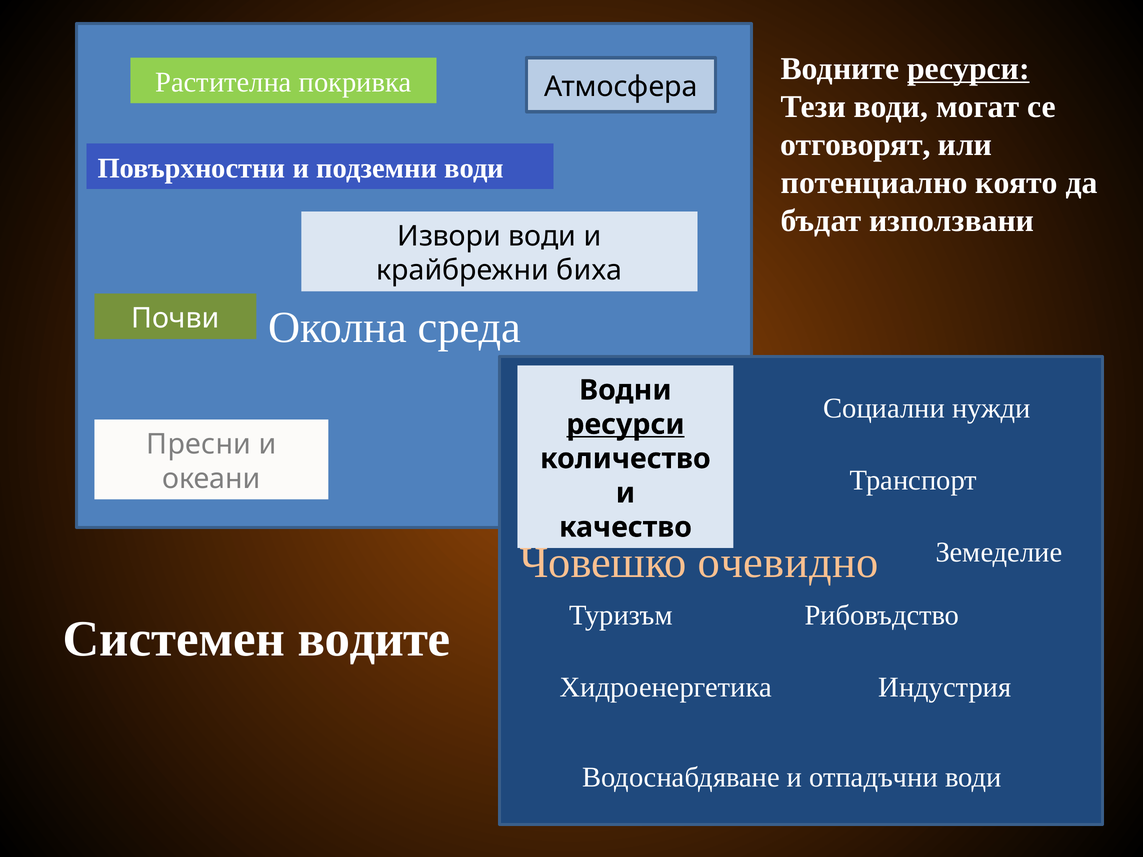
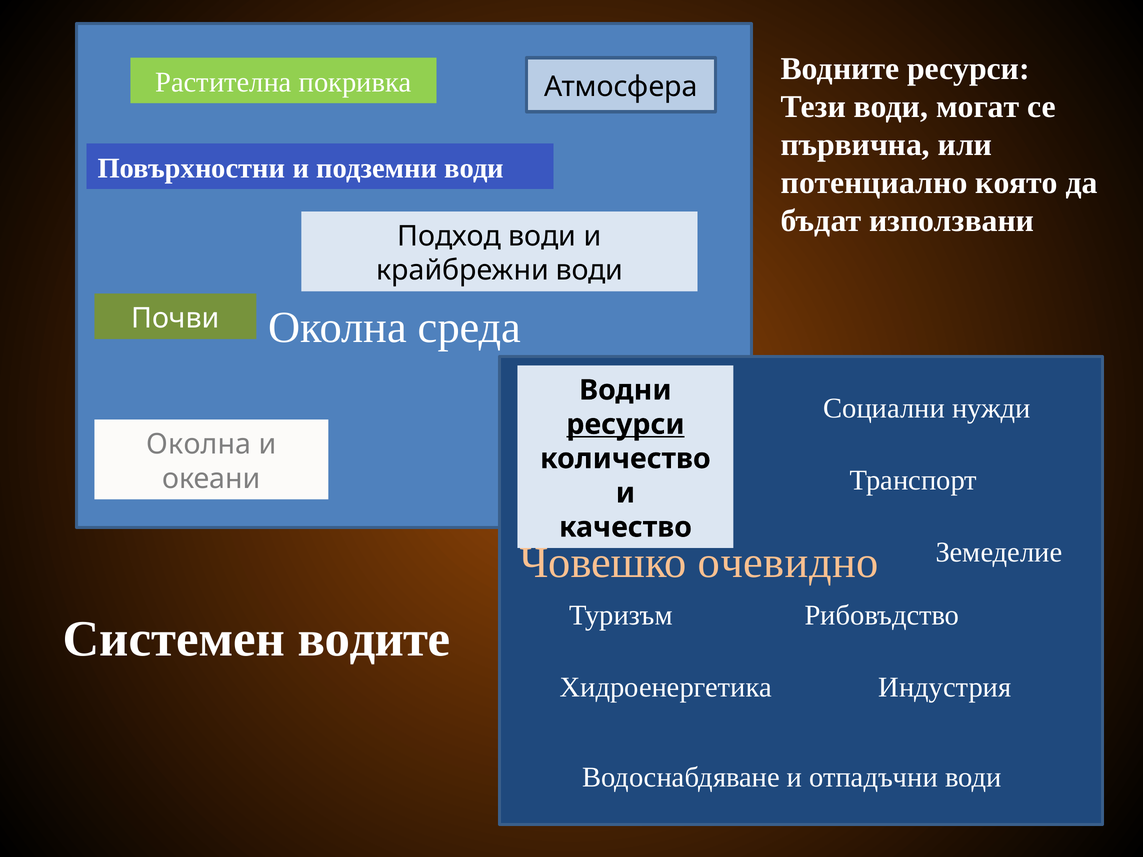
ресурси underline: present -> none (969, 69)
отговорят: отговорят -> първична (855, 145)
Извори: Извори -> Подход (449, 236)
крайбрежни биха: биха -> води (590, 271)
Пресни: Пресни -> Околна (199, 444)
